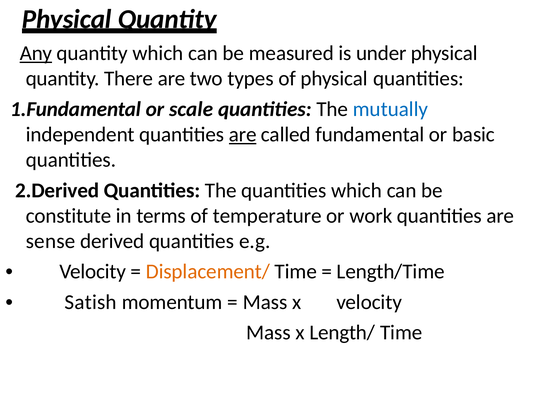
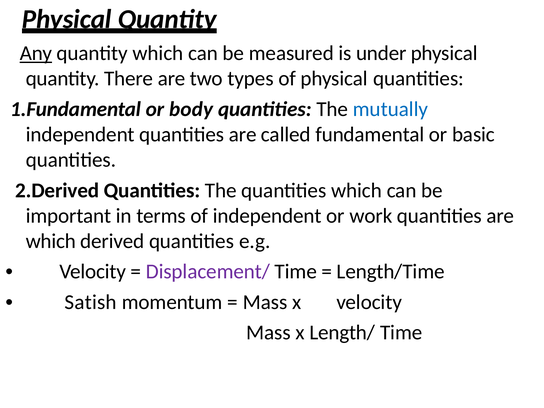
scale: scale -> body (191, 109)
are underline: present -> none (243, 134)
constitute: constitute -> important (69, 216)
of temperature: temperature -> independent (267, 216)
sense: sense -> which (51, 241)
Displacement/ colour: orange -> purple (208, 272)
